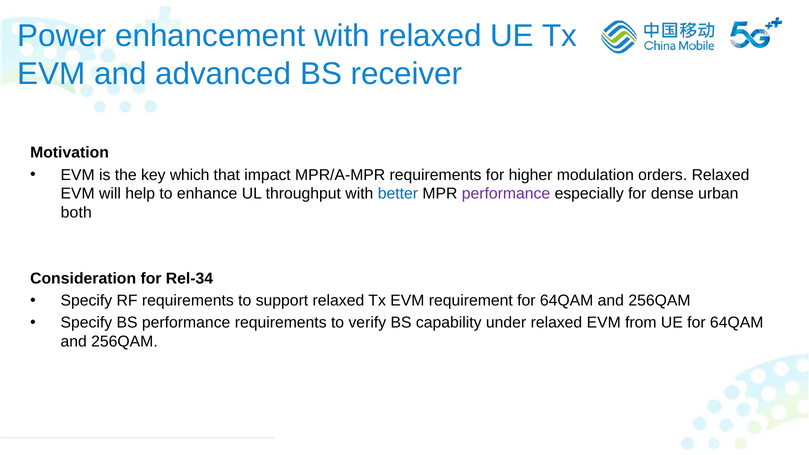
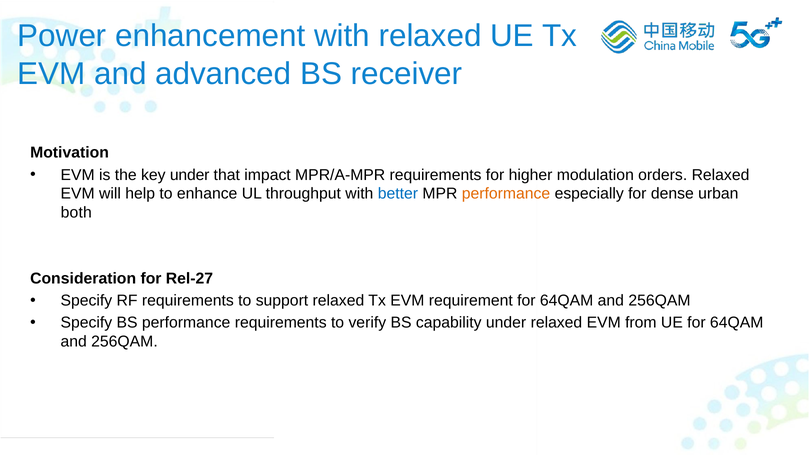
key which: which -> under (190, 175)
performance colour: purple -> orange (506, 194)
Rel-34: Rel-34 -> Rel-27 (189, 279)
